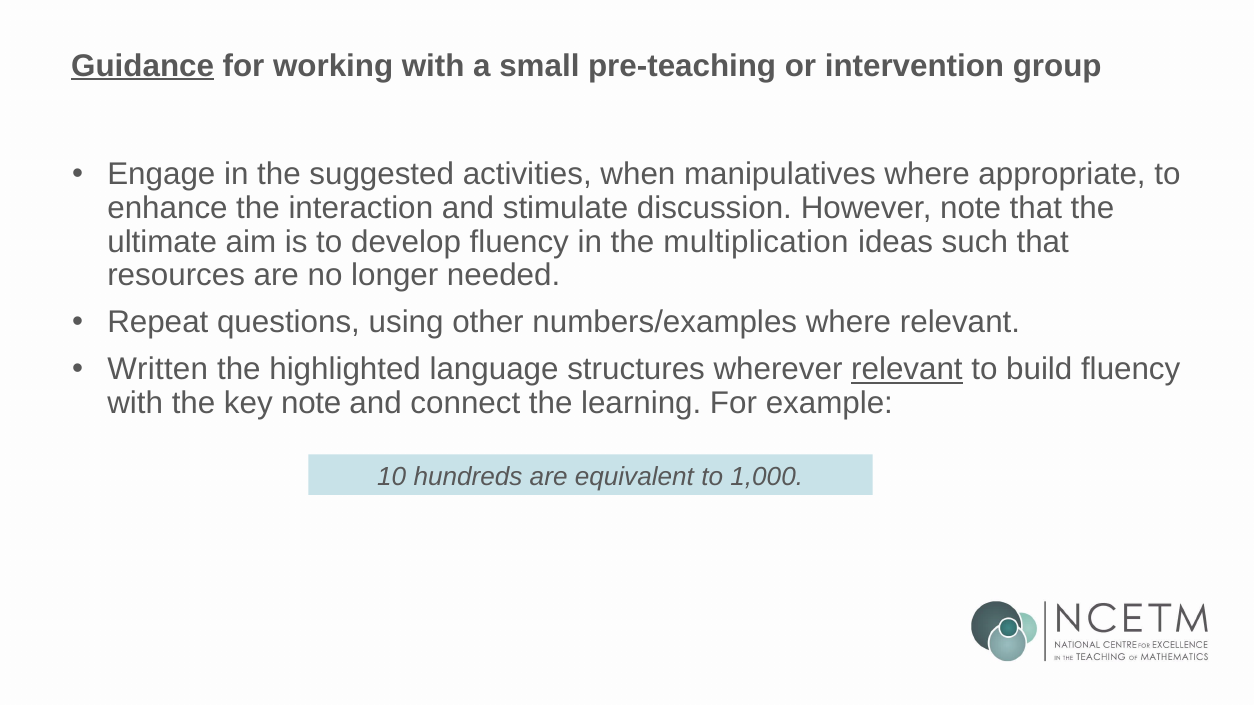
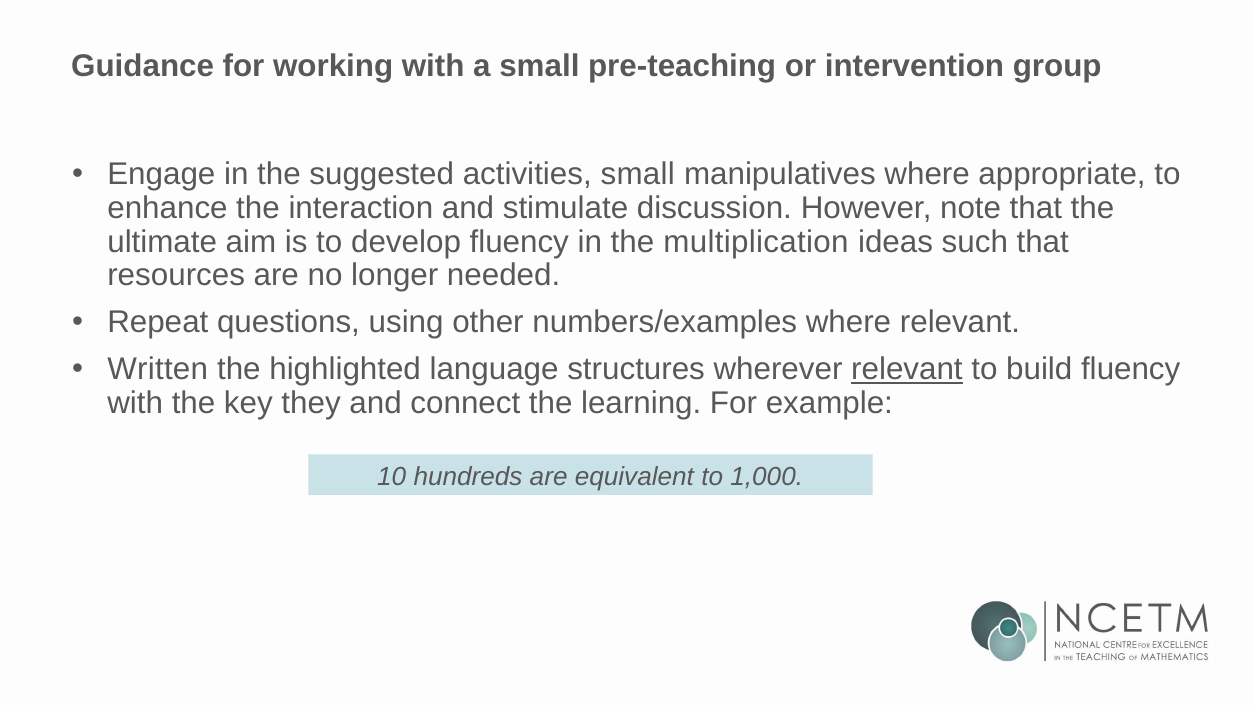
Guidance underline: present -> none (143, 66)
activities when: when -> small (638, 174)
key note: note -> they (311, 403)
